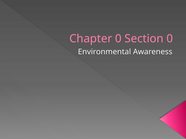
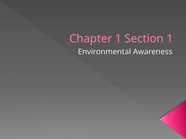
Chapter 0: 0 -> 1 (118, 39)
Section 0: 0 -> 1 (170, 39)
